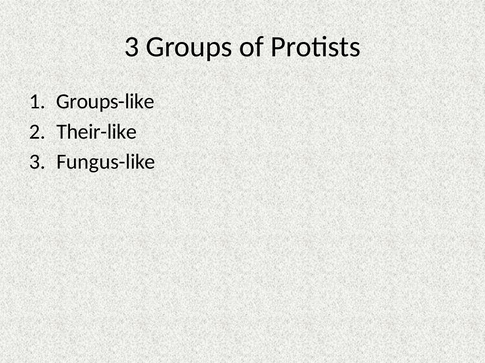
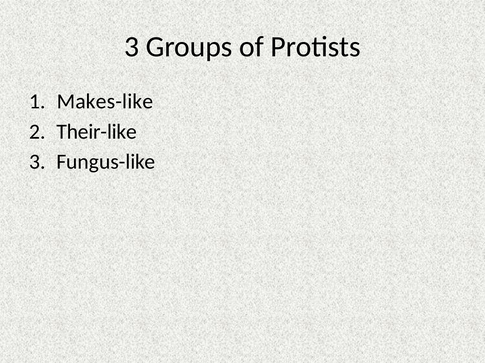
Groups-like: Groups-like -> Makes-like (105, 102)
